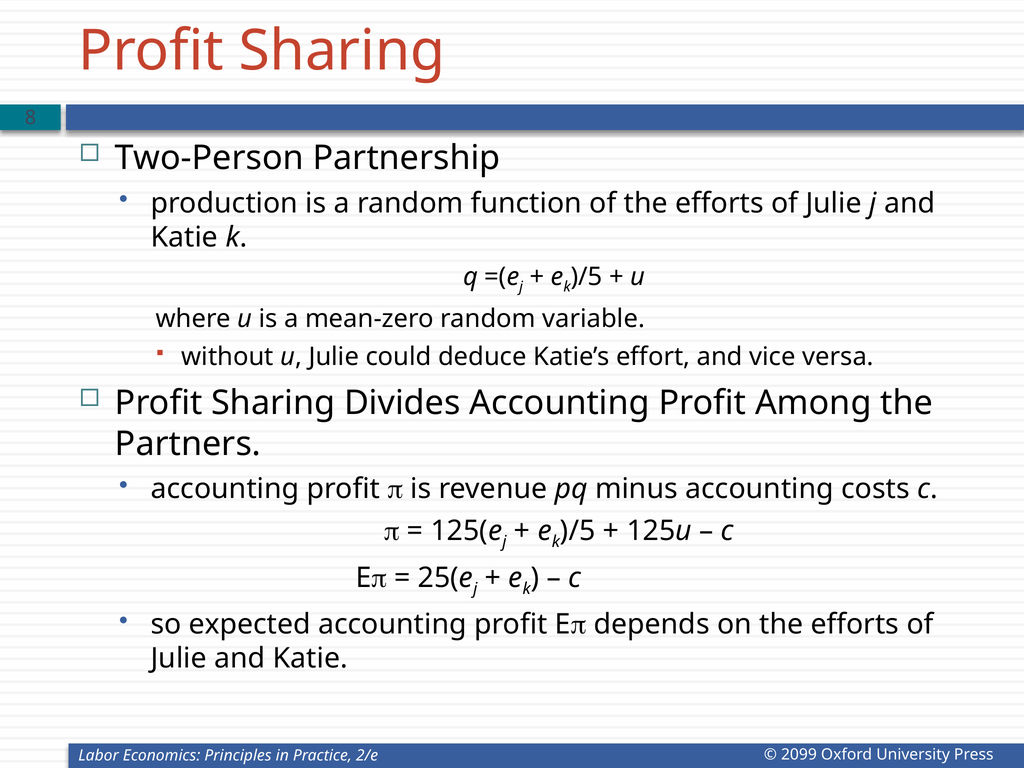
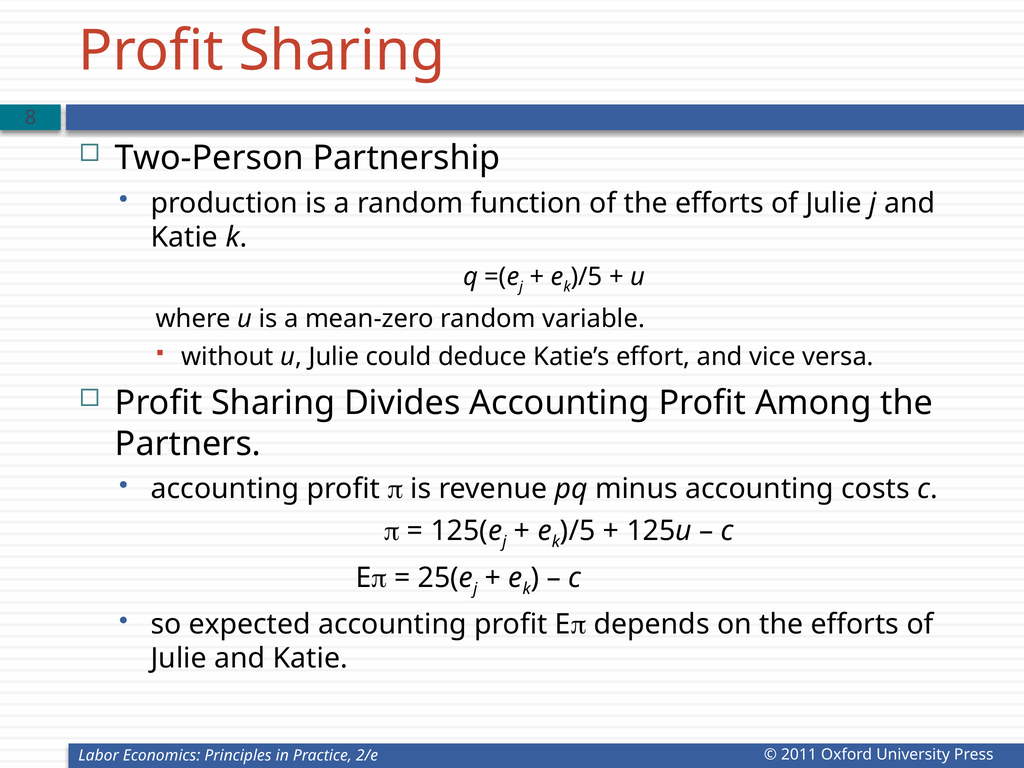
2099: 2099 -> 2011 (799, 754)
